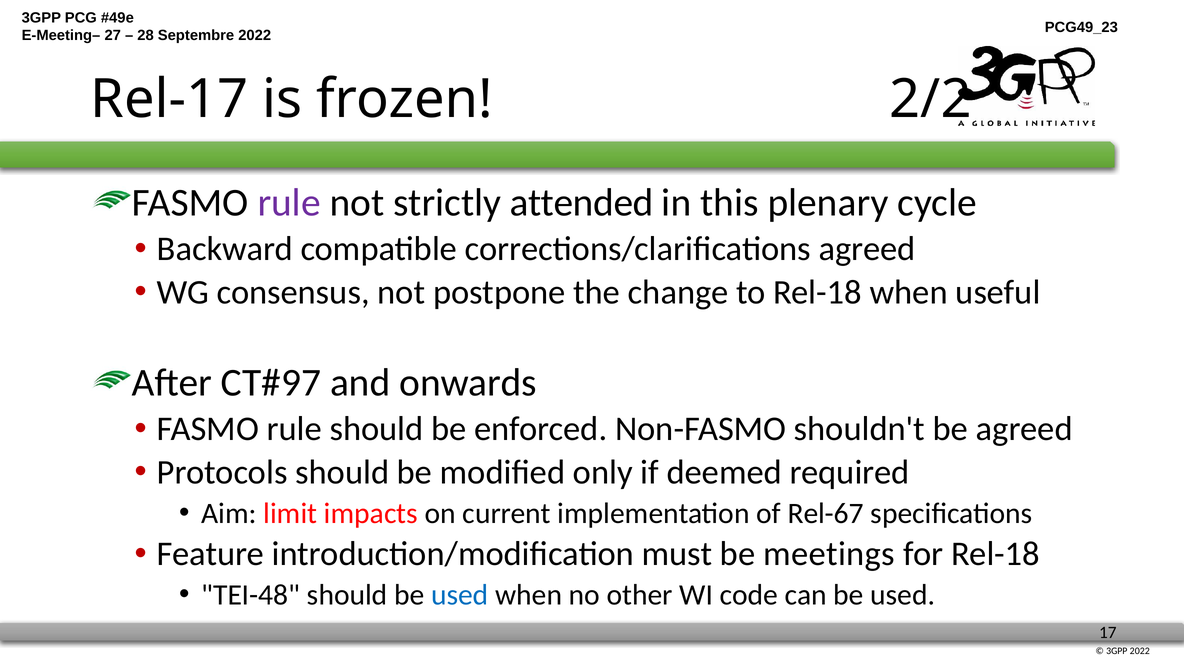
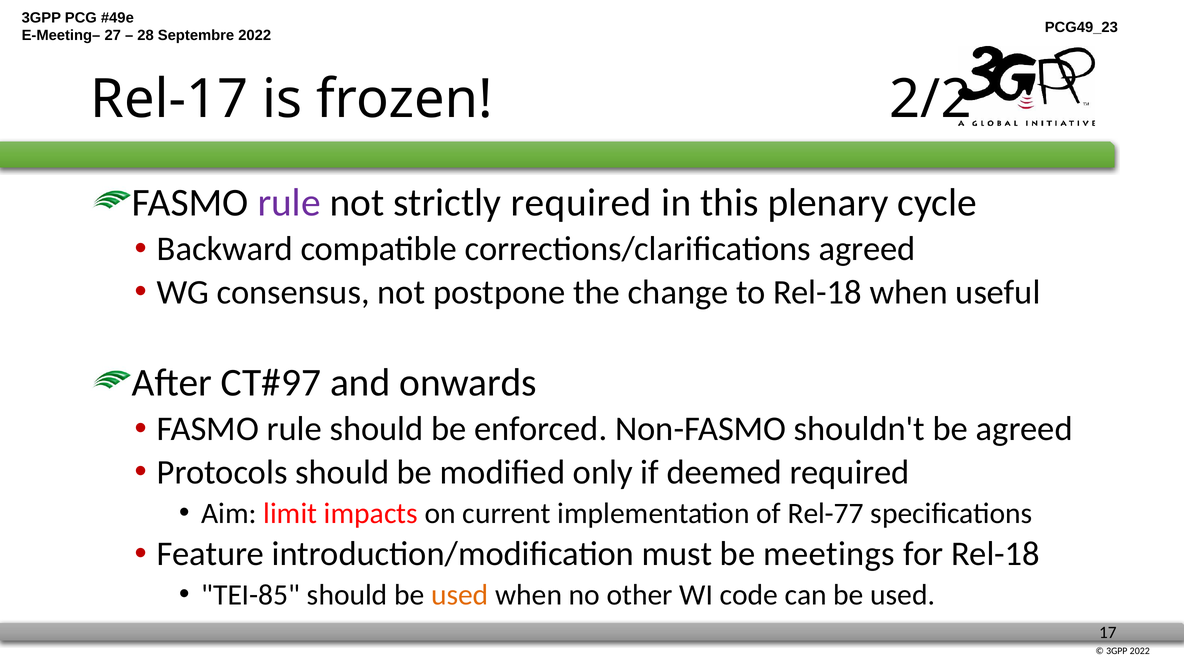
strictly attended: attended -> required (581, 203)
Rel-67: Rel-67 -> Rel-77 (826, 513)
TEI-48: TEI-48 -> TEI-85 (251, 595)
used colour: blue -> orange (460, 595)
